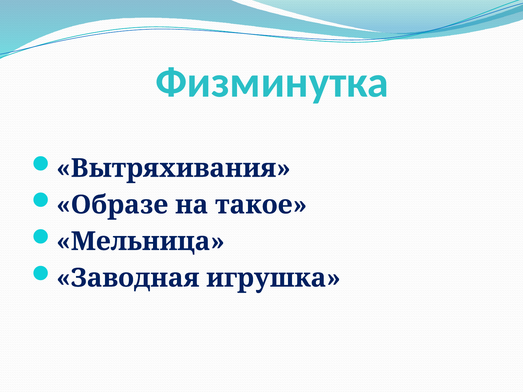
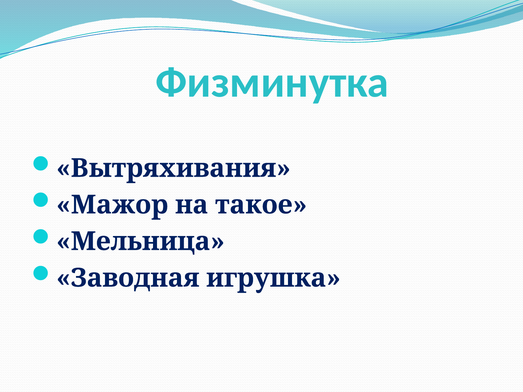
Образе: Образе -> Мажор (112, 205)
